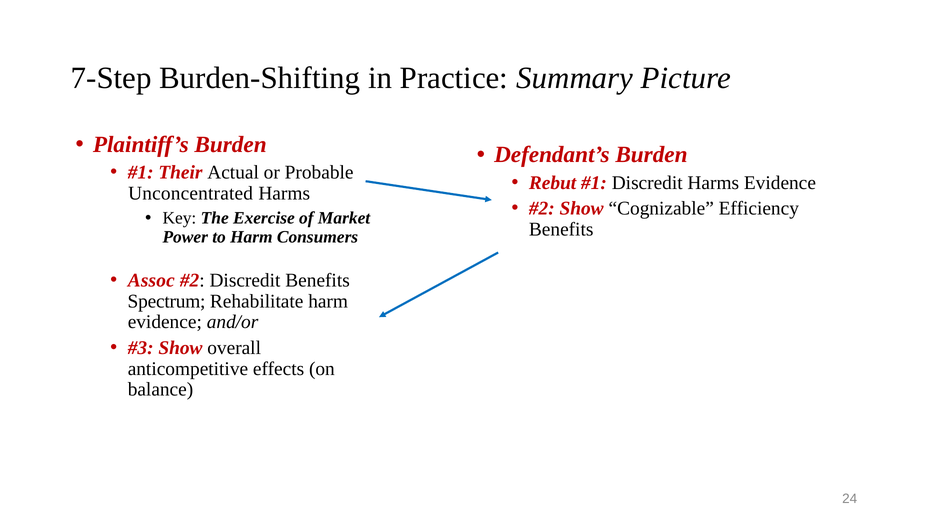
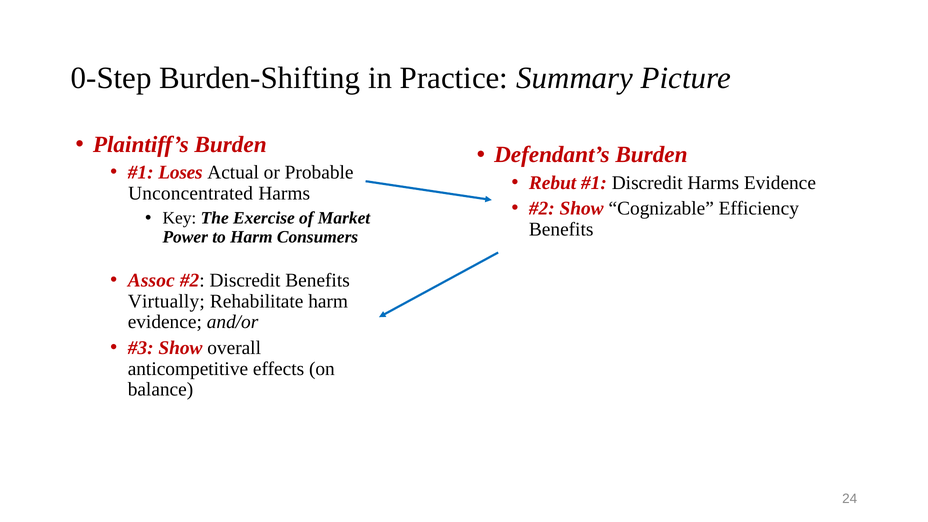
7-Step: 7-Step -> 0-Step (111, 78)
Their: Their -> Loses (180, 172)
Spectrum: Spectrum -> Virtually (166, 301)
